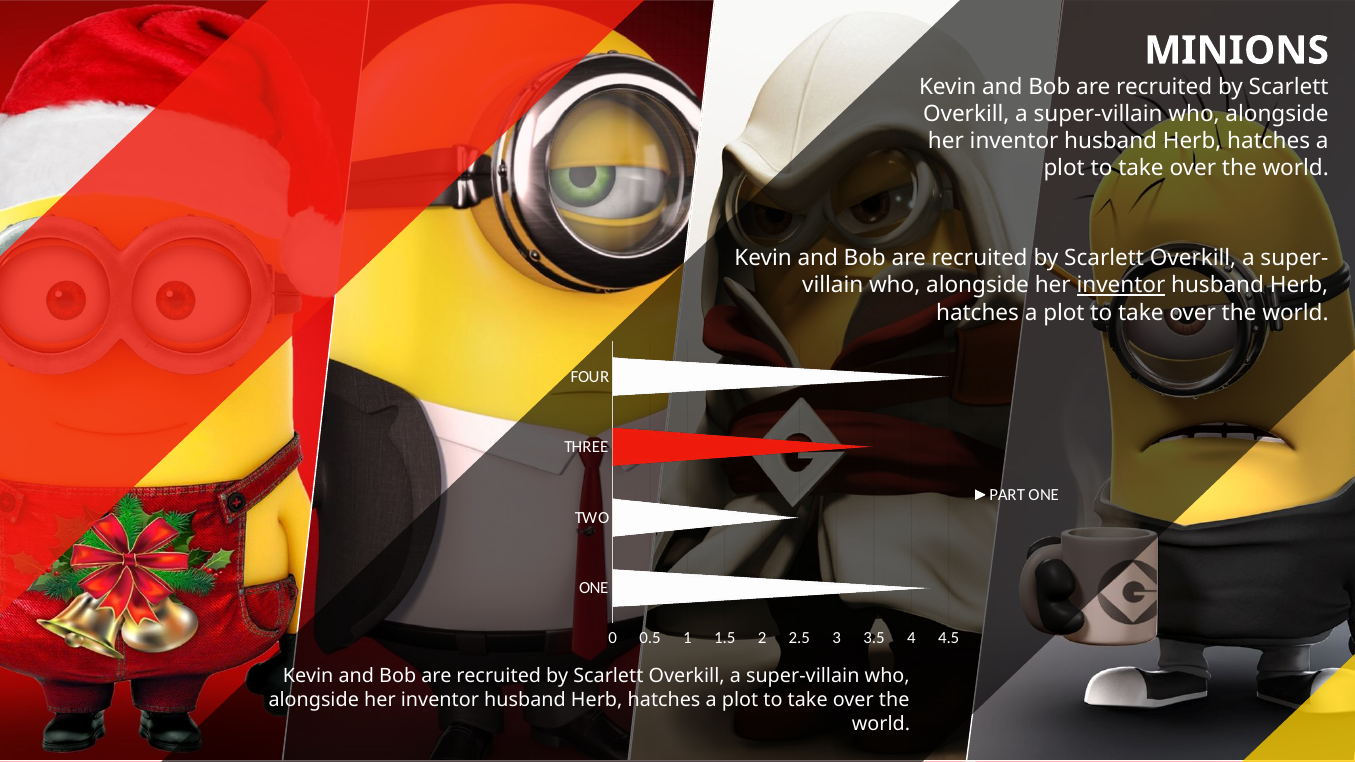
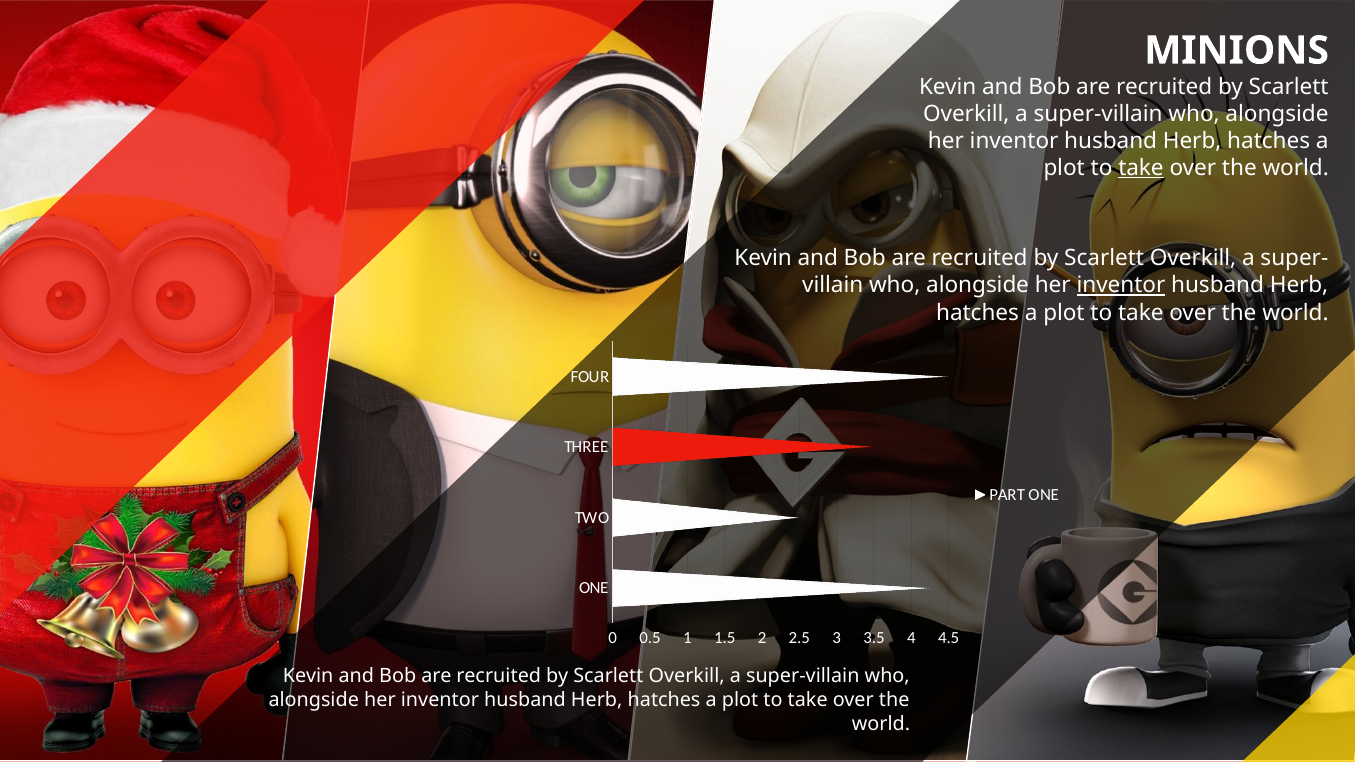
take underline: none -> present (1141, 168)
